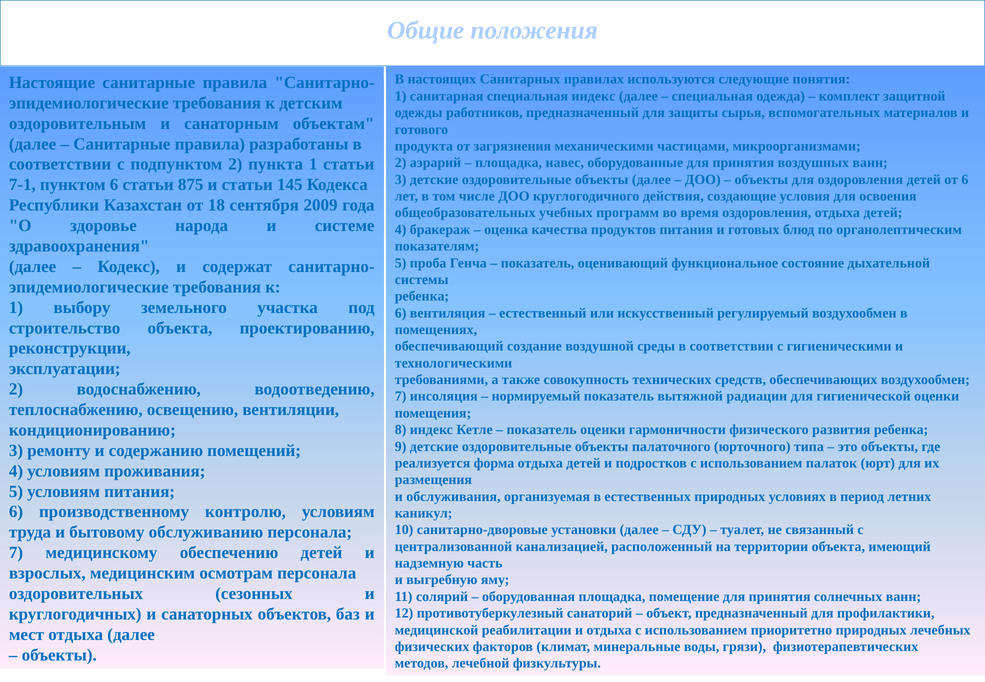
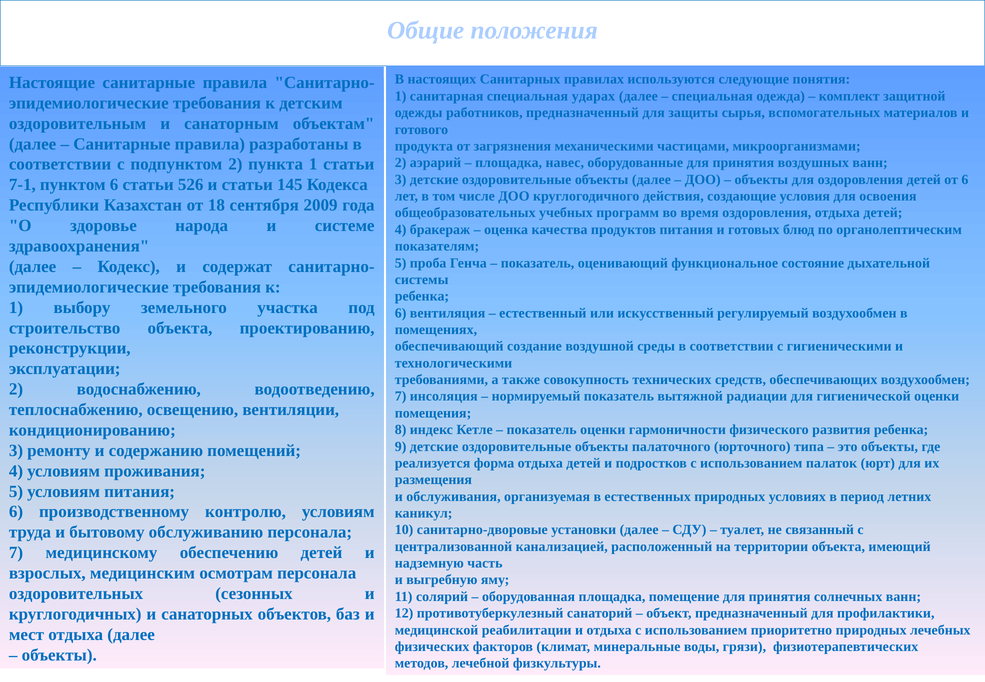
специальная индекс: индекс -> ударах (593, 96)
875: 875 -> 526 (191, 185)
